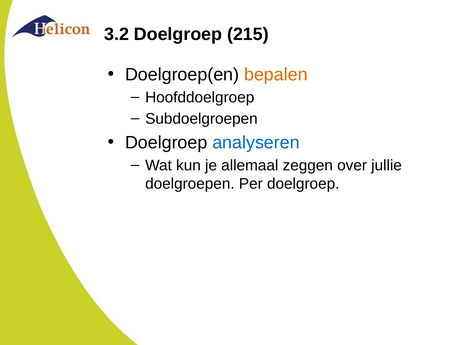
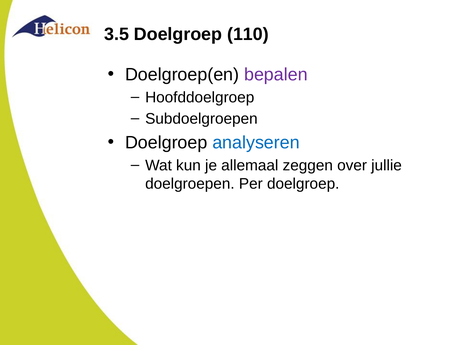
3.2: 3.2 -> 3.5 (117, 34)
215: 215 -> 110 (248, 34)
bepalen colour: orange -> purple (276, 74)
